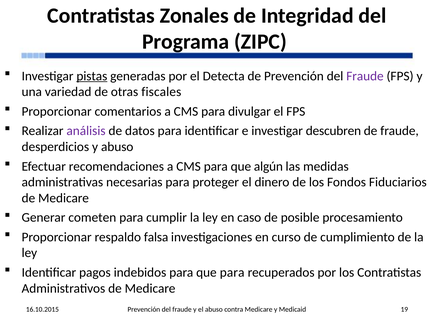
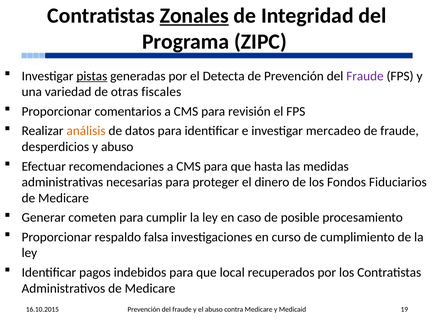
Zonales underline: none -> present (194, 16)
divulgar: divulgar -> revisión (249, 112)
análisis colour: purple -> orange (86, 131)
descubren: descubren -> mercadeo (333, 131)
algún: algún -> hasta (268, 167)
que para: para -> local (232, 273)
